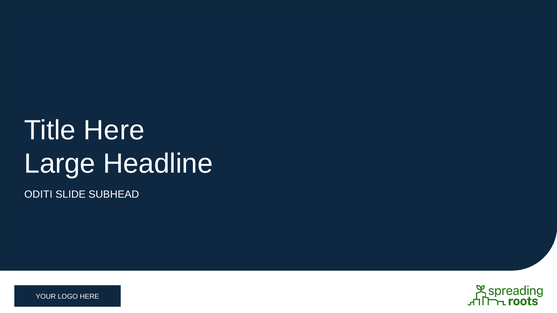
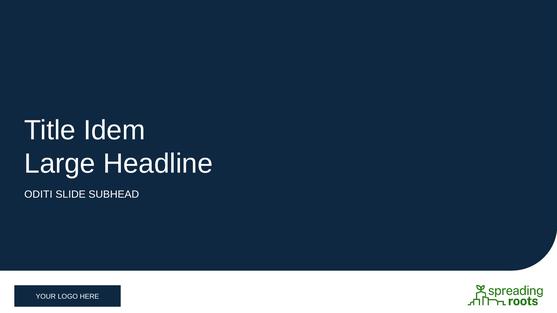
Title Here: Here -> Idem (114, 130)
